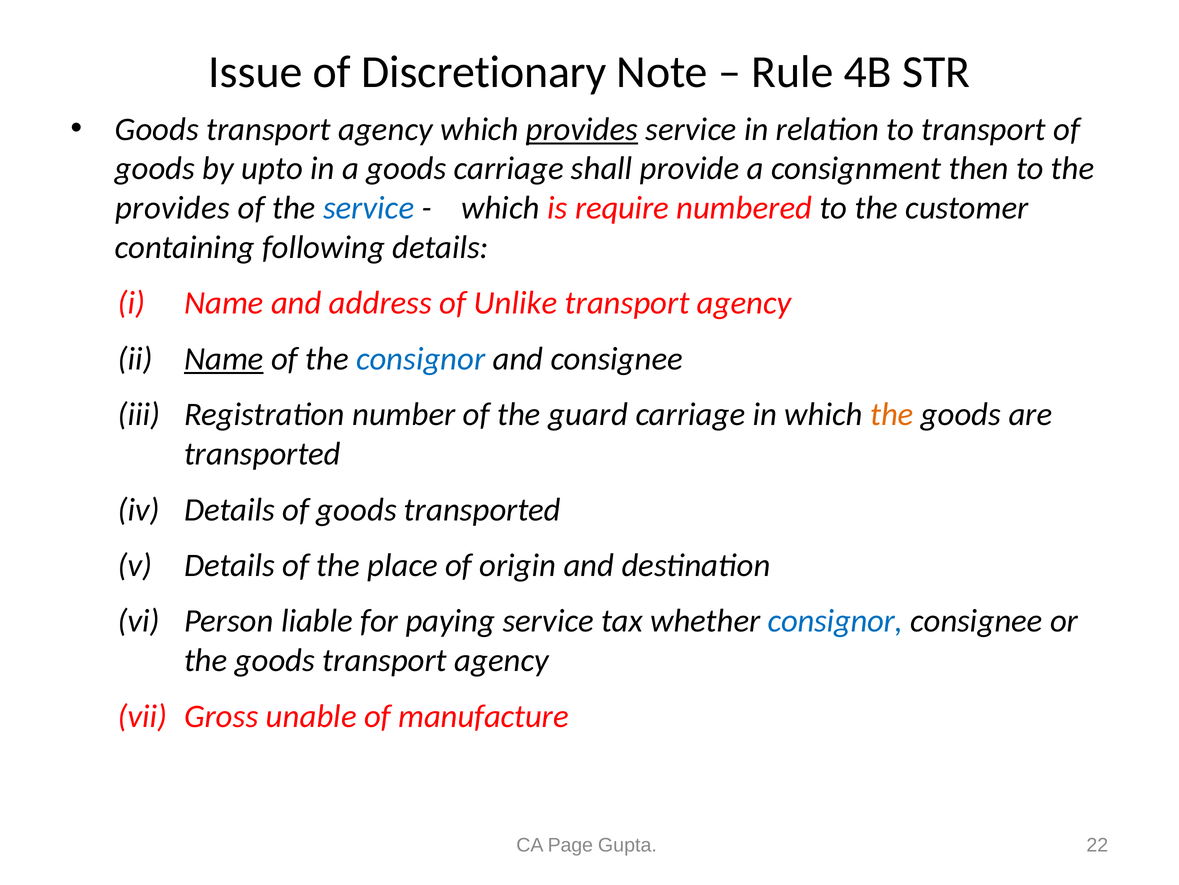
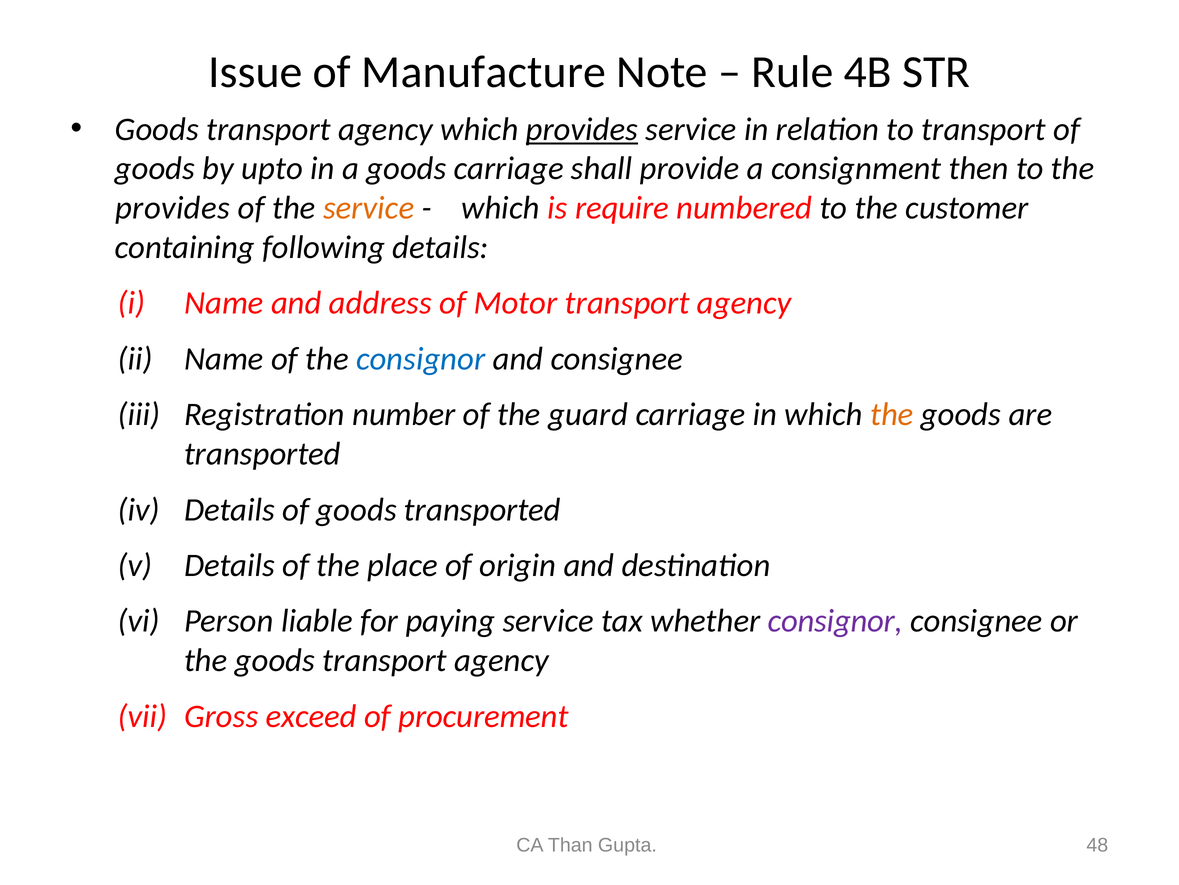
Discretionary: Discretionary -> Manufacture (484, 72)
service colour: blue -> orange (369, 208)
Unlike: Unlike -> Motor (515, 303)
Name underline: present -> none (224, 359)
consignor colour: blue -> purple (836, 621)
unable: unable -> exceed (311, 716)
manufacture: manufacture -> procurement (483, 716)
Page: Page -> Than (570, 844)
22: 22 -> 48 (1097, 844)
